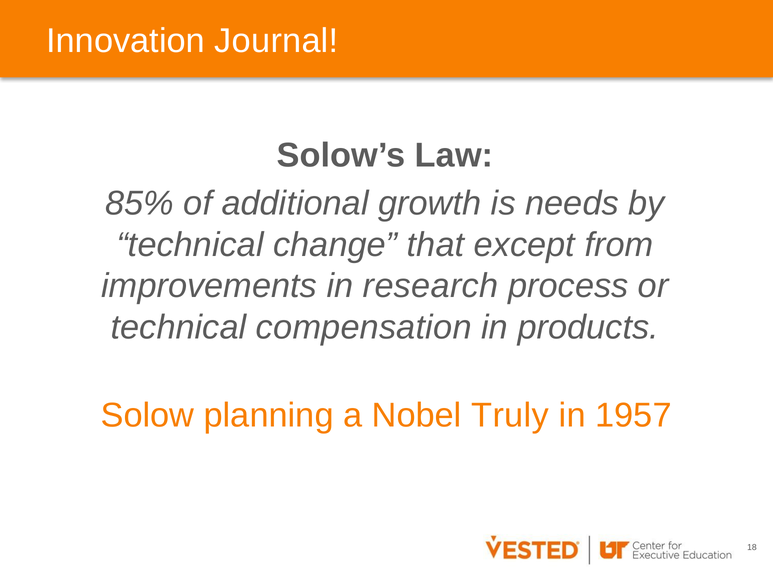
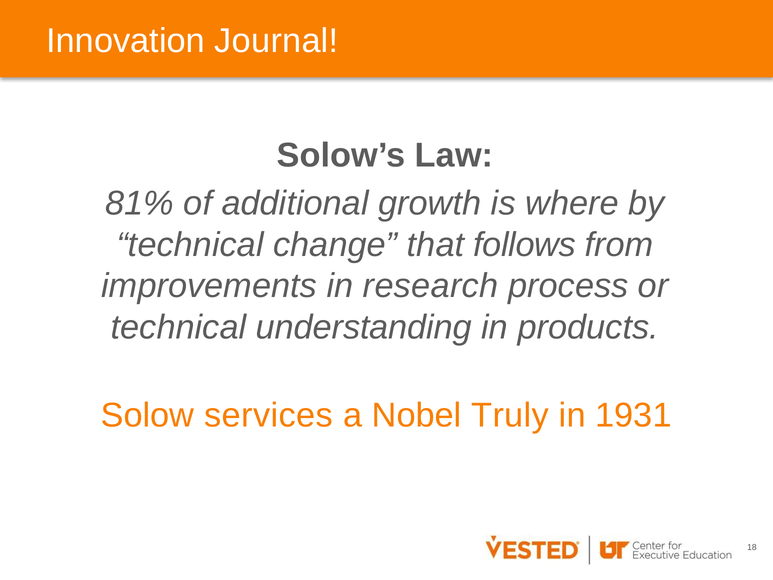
85%: 85% -> 81% (139, 204)
needs: needs -> where (572, 204)
except: except -> follows (525, 245)
compensation: compensation -> understanding (364, 327)
planning: planning -> services (269, 415)
1957: 1957 -> 1931 (633, 415)
